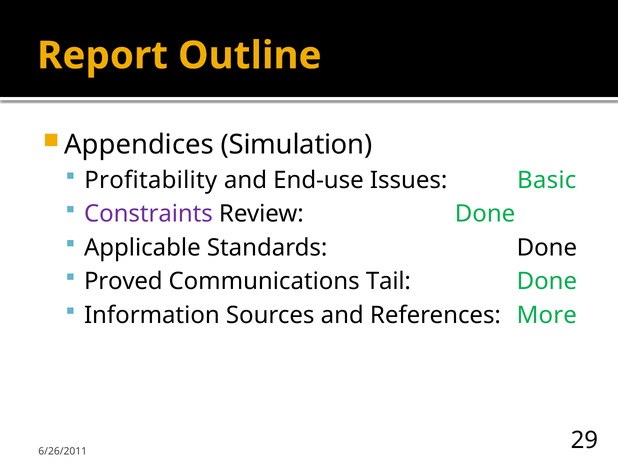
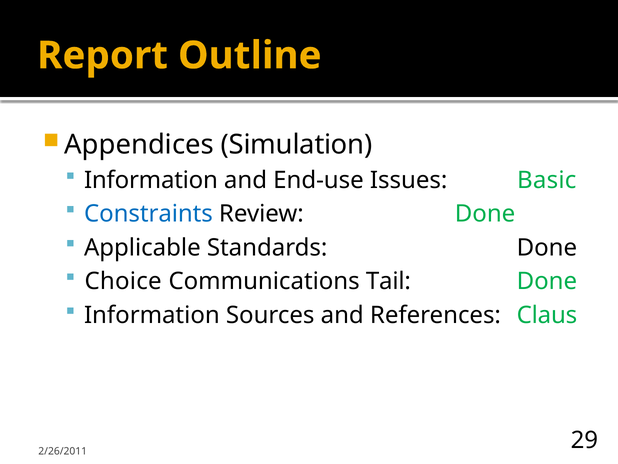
Profitability: Profitability -> Information (151, 180)
Constraints colour: purple -> blue (148, 214)
Proved: Proved -> Choice (123, 281)
More: More -> Claus (547, 315)
6/26/2011: 6/26/2011 -> 2/26/2011 (63, 451)
